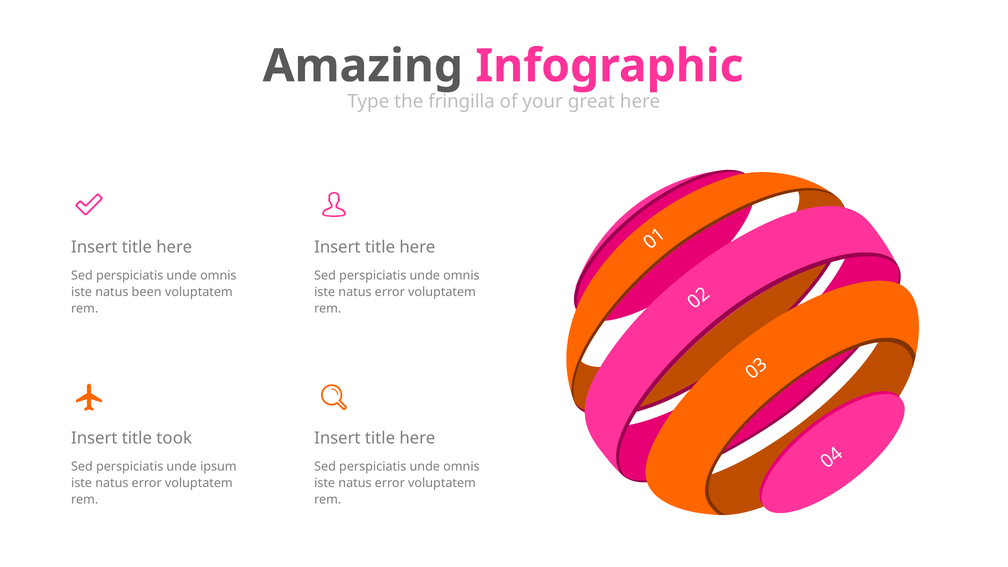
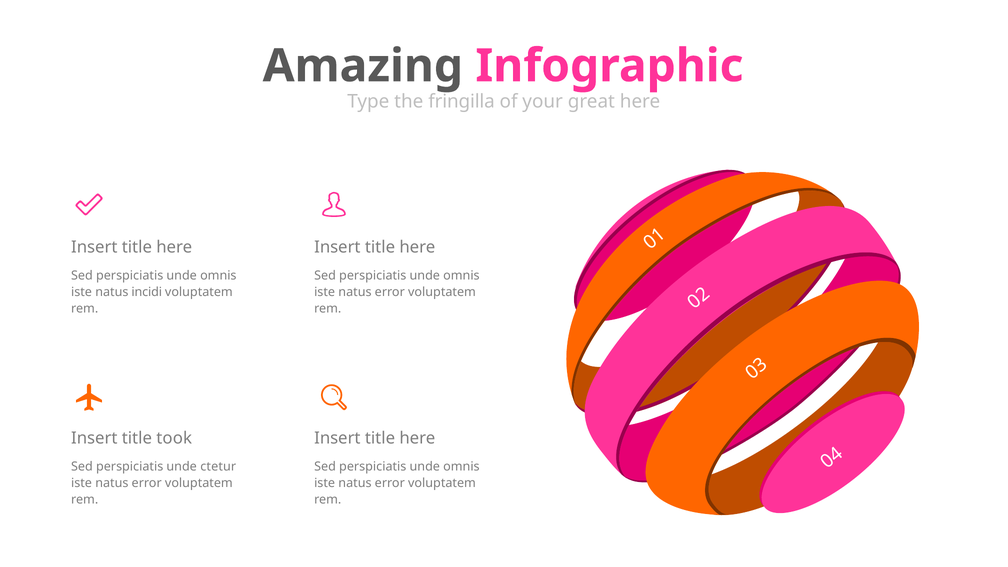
been: been -> incidi (147, 292)
ipsum: ipsum -> ctetur (218, 467)
